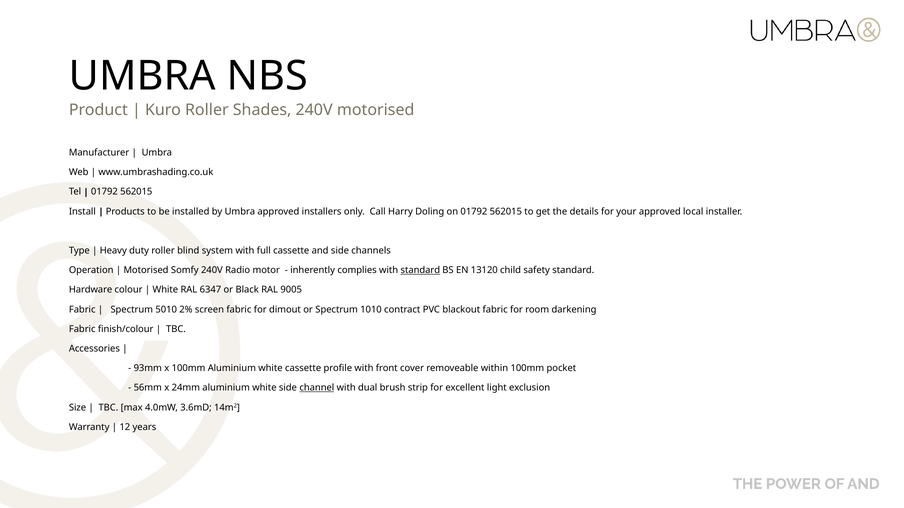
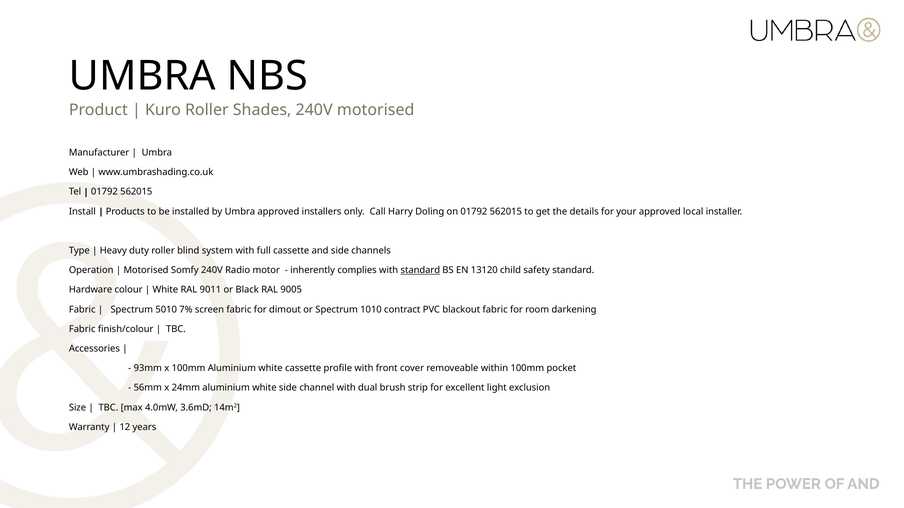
6347: 6347 -> 9011 (210, 290)
2%: 2% -> 7% (186, 310)
channel underline: present -> none (317, 388)
